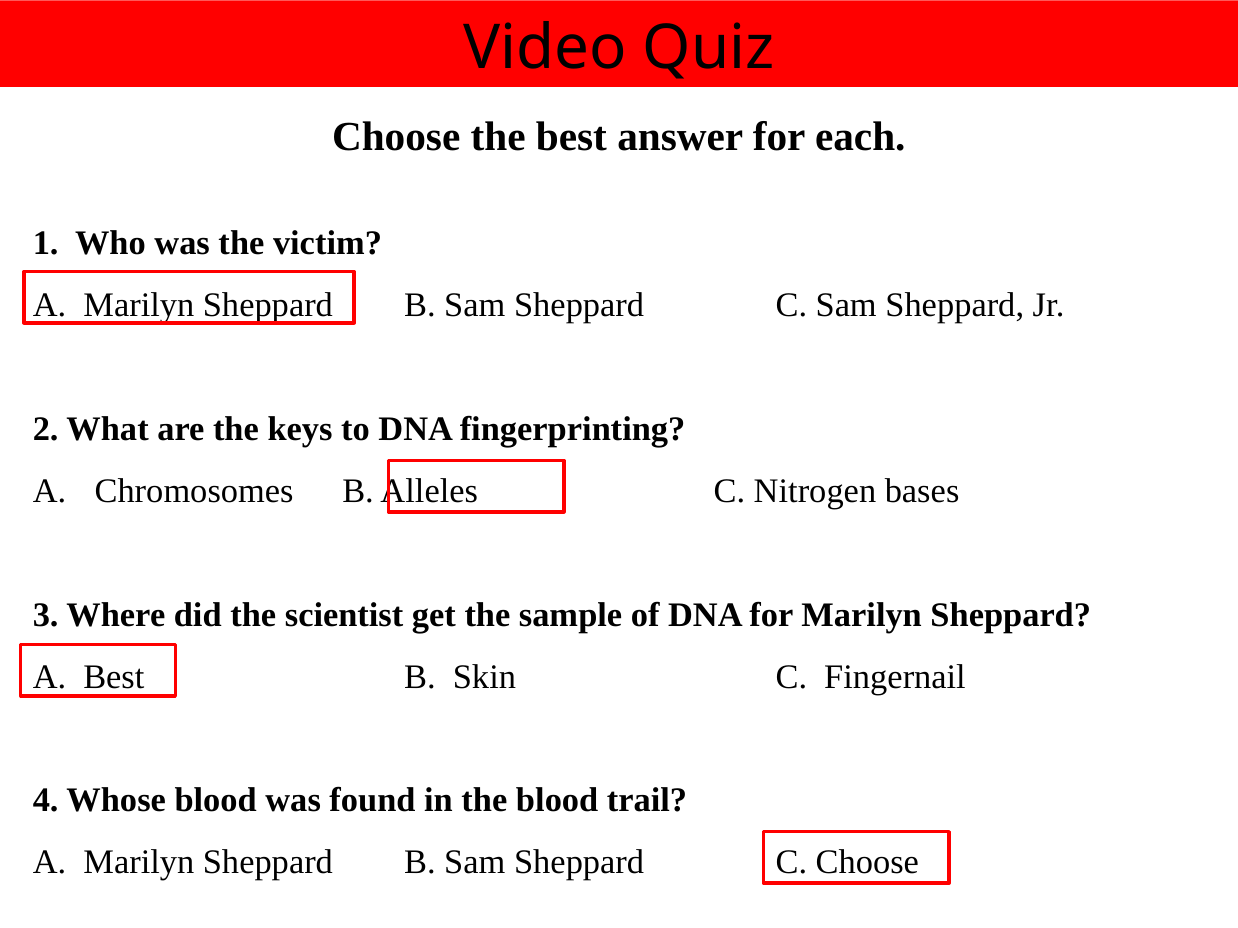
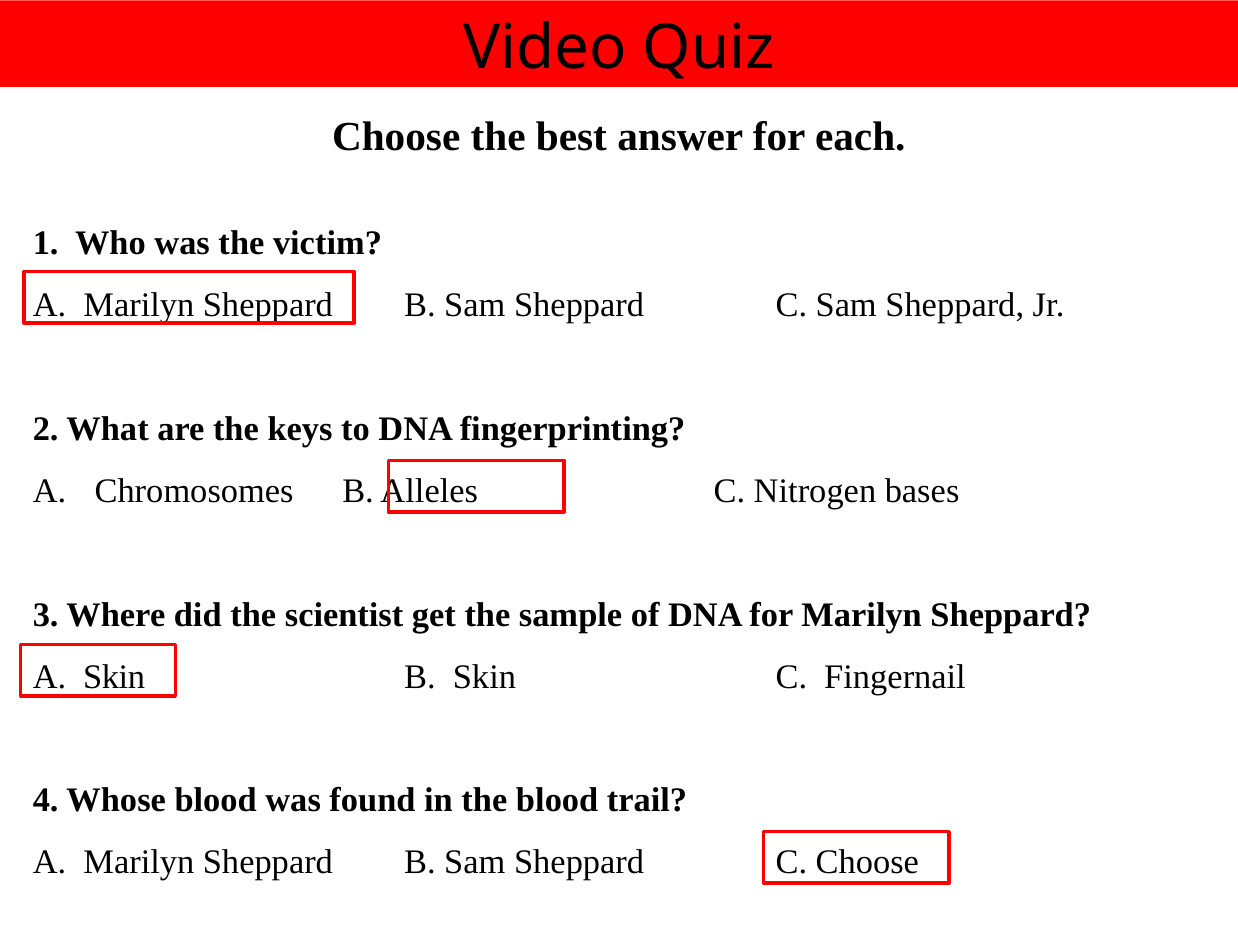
A Best: Best -> Skin (114, 677)
